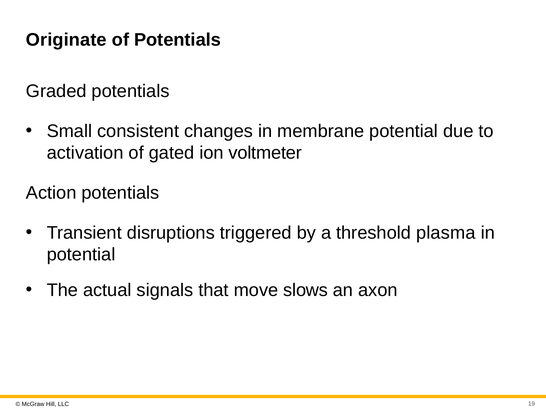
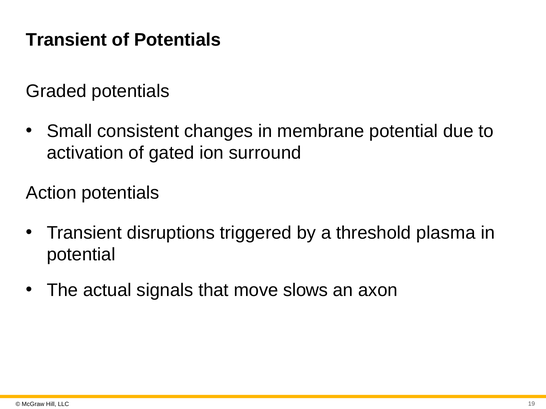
Originate: Originate -> Transient (66, 40)
voltmeter: voltmeter -> surround (265, 153)
